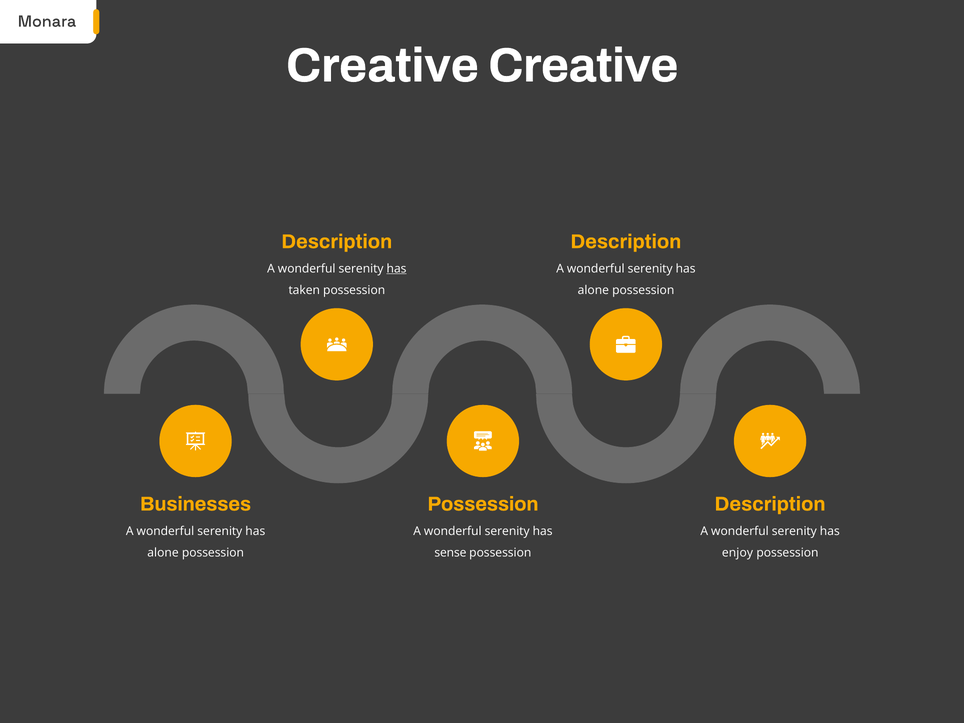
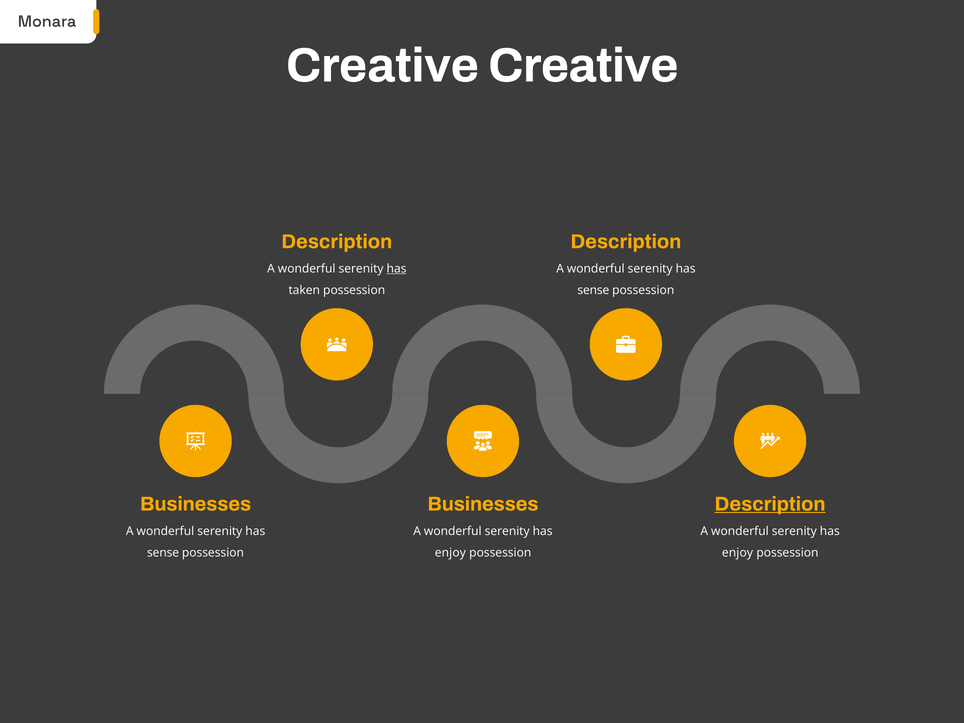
alone: alone -> sense (593, 290)
Possession: Possession -> Businesses (483, 504)
Description underline: none -> present (770, 504)
alone: alone -> sense (163, 553)
sense: sense -> enjoy (450, 553)
